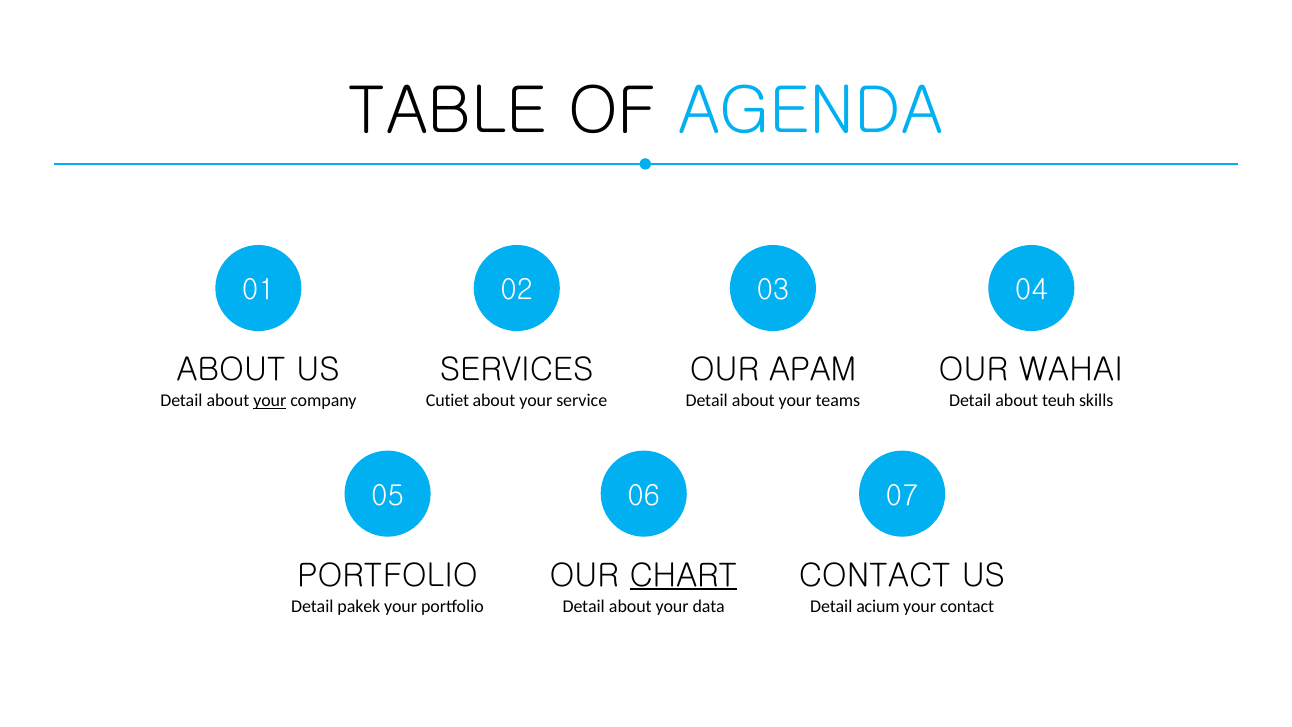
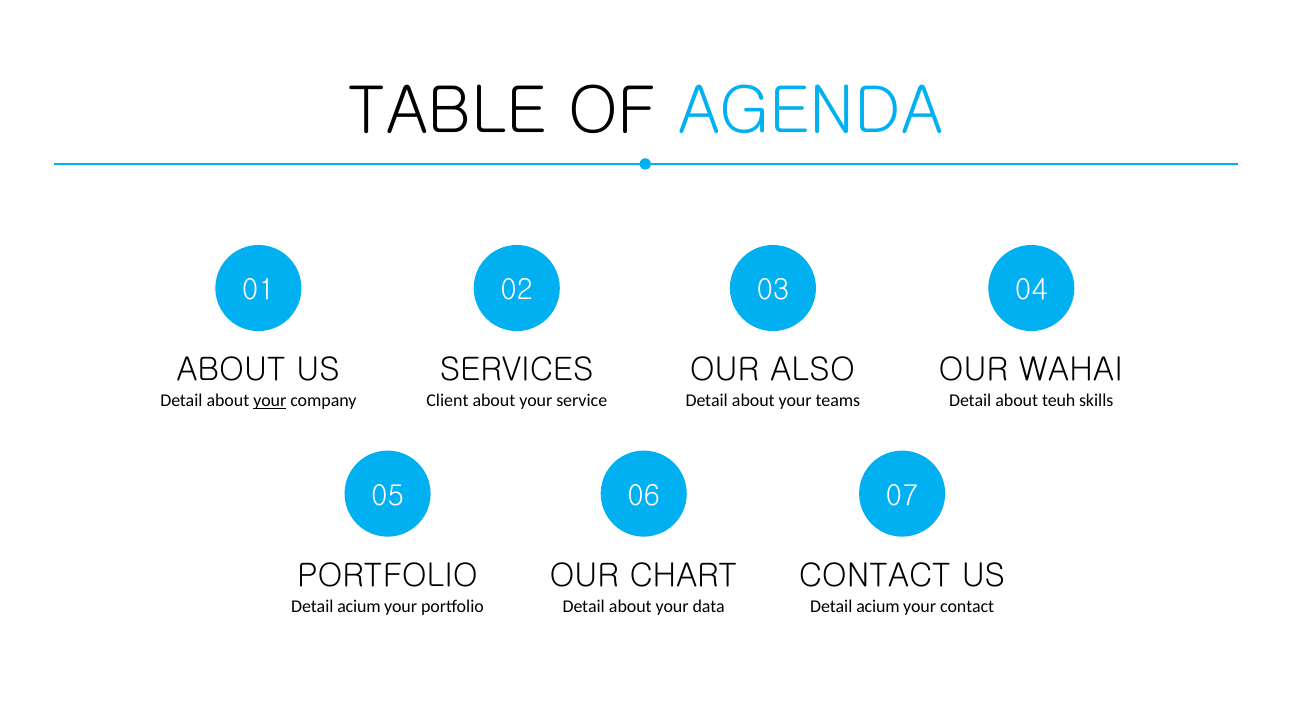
APAM: APAM -> ALSO (813, 370)
Cutiet: Cutiet -> Client (447, 401)
CHART underline: present -> none (683, 575)
pakek: pakek -> acium (359, 606)
